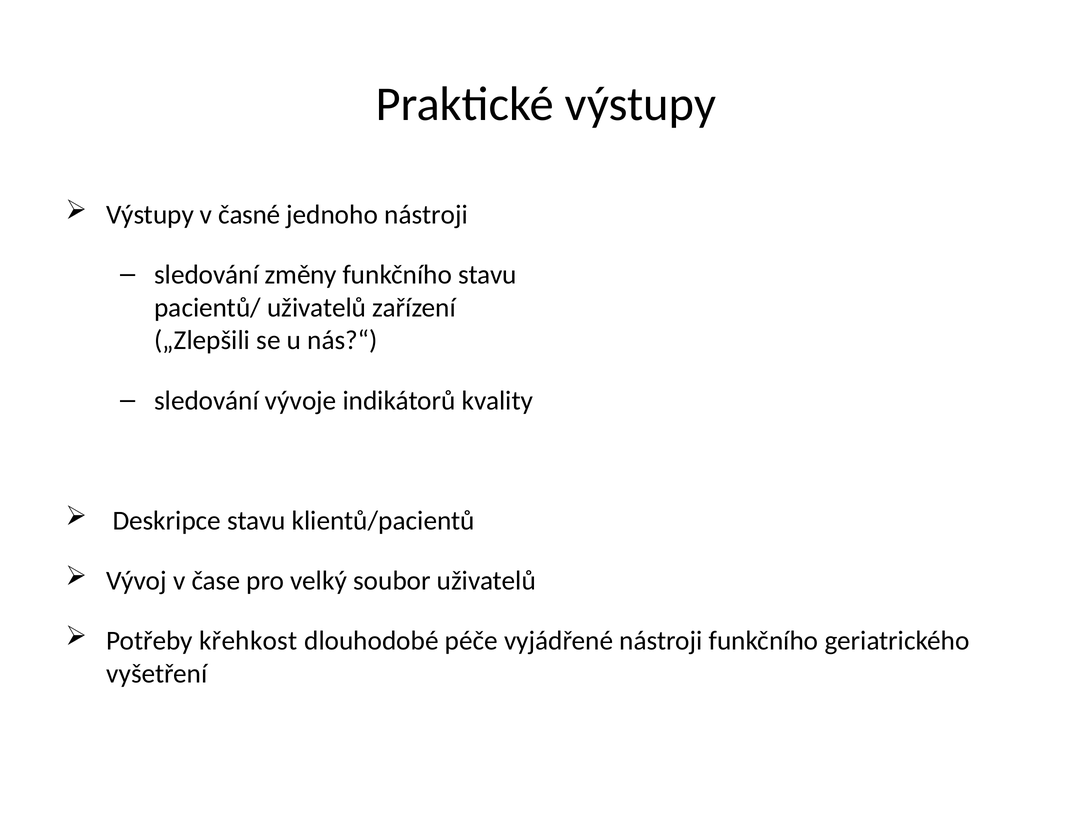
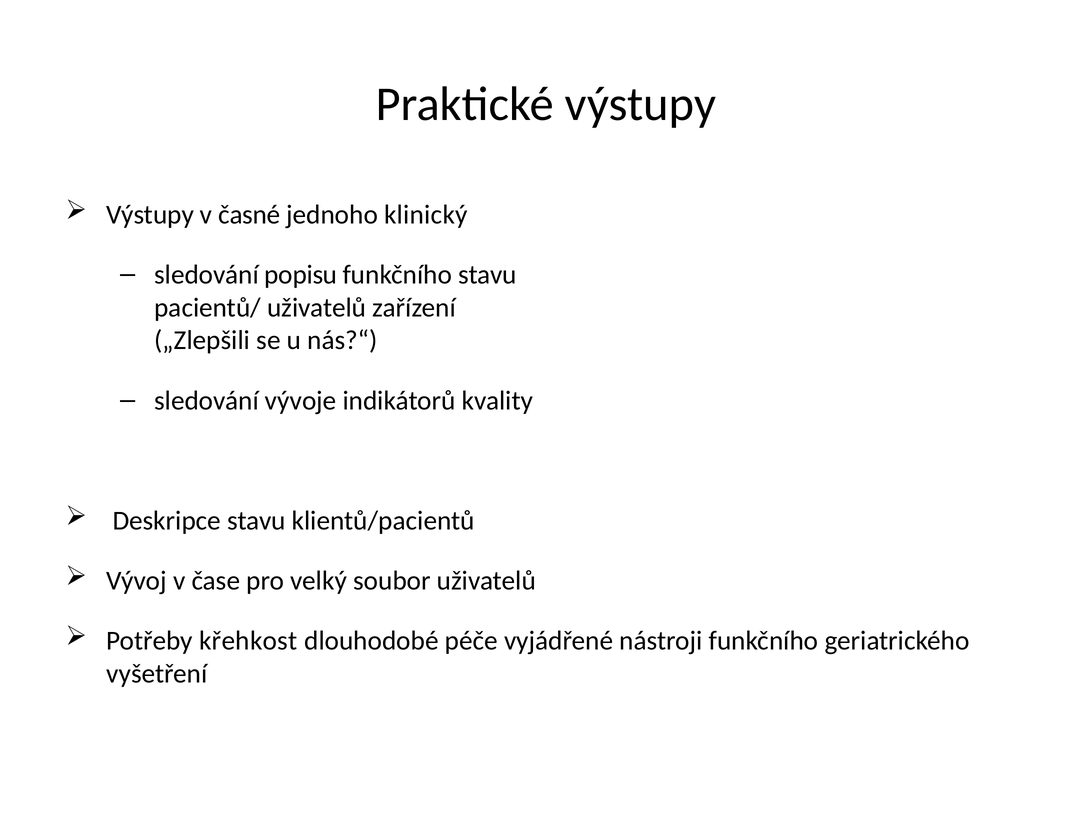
jednoho nástroji: nástroji -> klinický (426, 215)
změny: změny -> popisu (301, 275)
